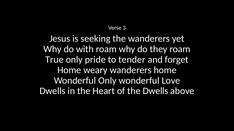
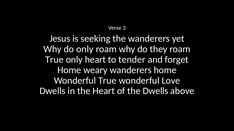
do with: with -> only (85, 49)
only pride: pride -> heart (95, 60)
Wonderful Only: Only -> True (107, 81)
